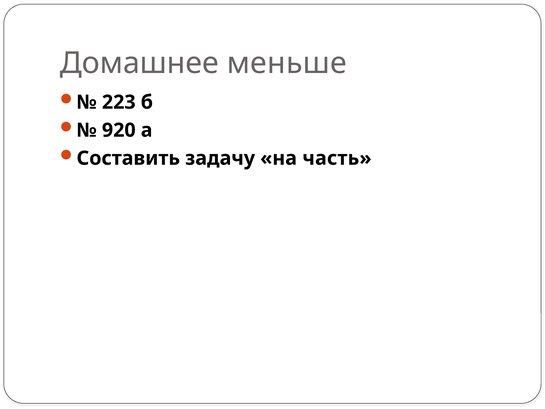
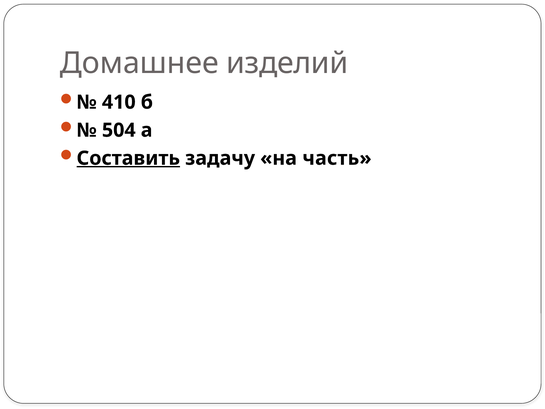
меньше: меньше -> изделий (287, 63)
223: 223 -> 410 (119, 102)
920: 920 -> 504 (119, 130)
Составить underline: none -> present (128, 158)
